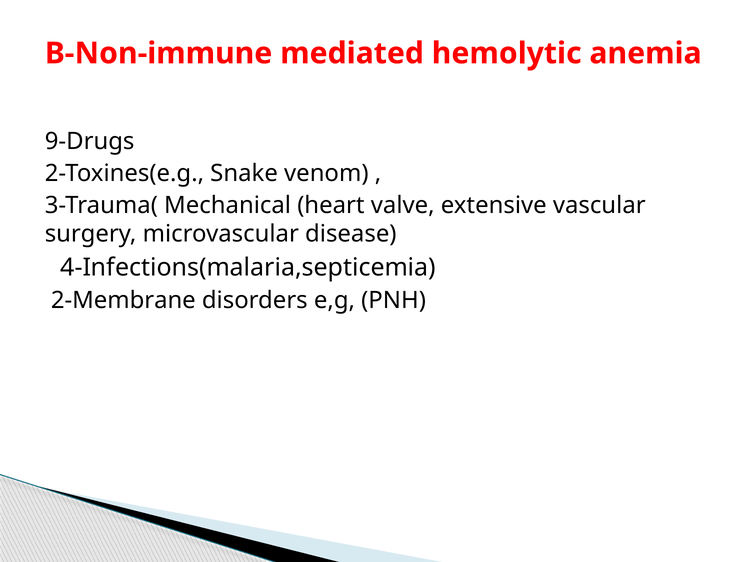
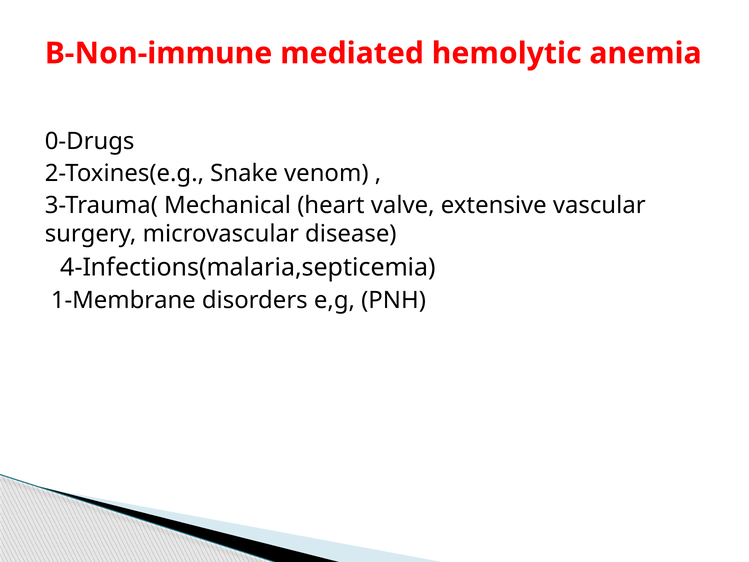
9-Drugs: 9-Drugs -> 0-Drugs (90, 141)
2-Membrane: 2-Membrane -> 1-Membrane (123, 300)
